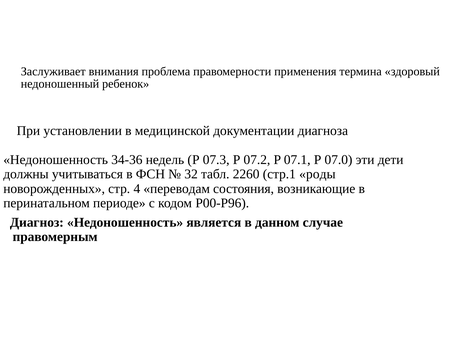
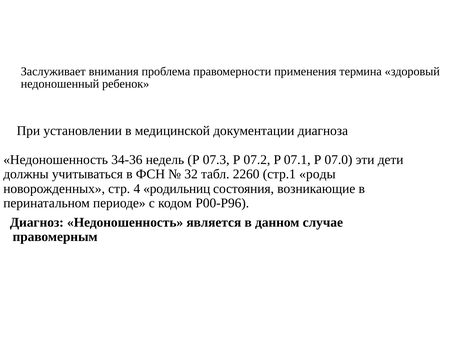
переводам: переводам -> родильниц (177, 188)
